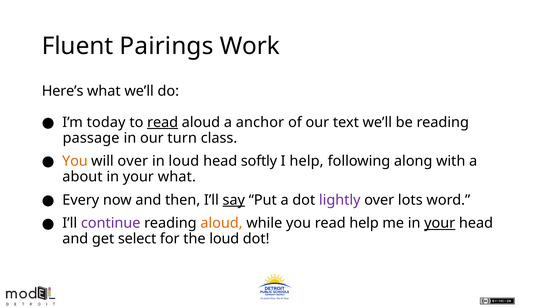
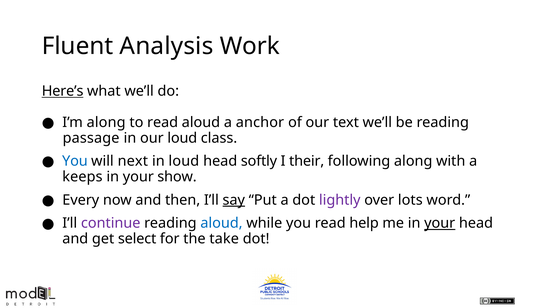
Pairings: Pairings -> Analysis (167, 46)
Here’s underline: none -> present (63, 91)
I’m today: today -> along (106, 122)
read underline: present -> none (163, 122)
our turn: turn -> loud (182, 138)
You colour: orange -> blue (75, 161)
will over: over -> next (133, 161)
I help: help -> their (307, 161)
about: about -> keeps (82, 177)
your what: what -> show (177, 177)
aloud colour: orange -> blue (221, 223)
the loud: loud -> take (224, 239)
